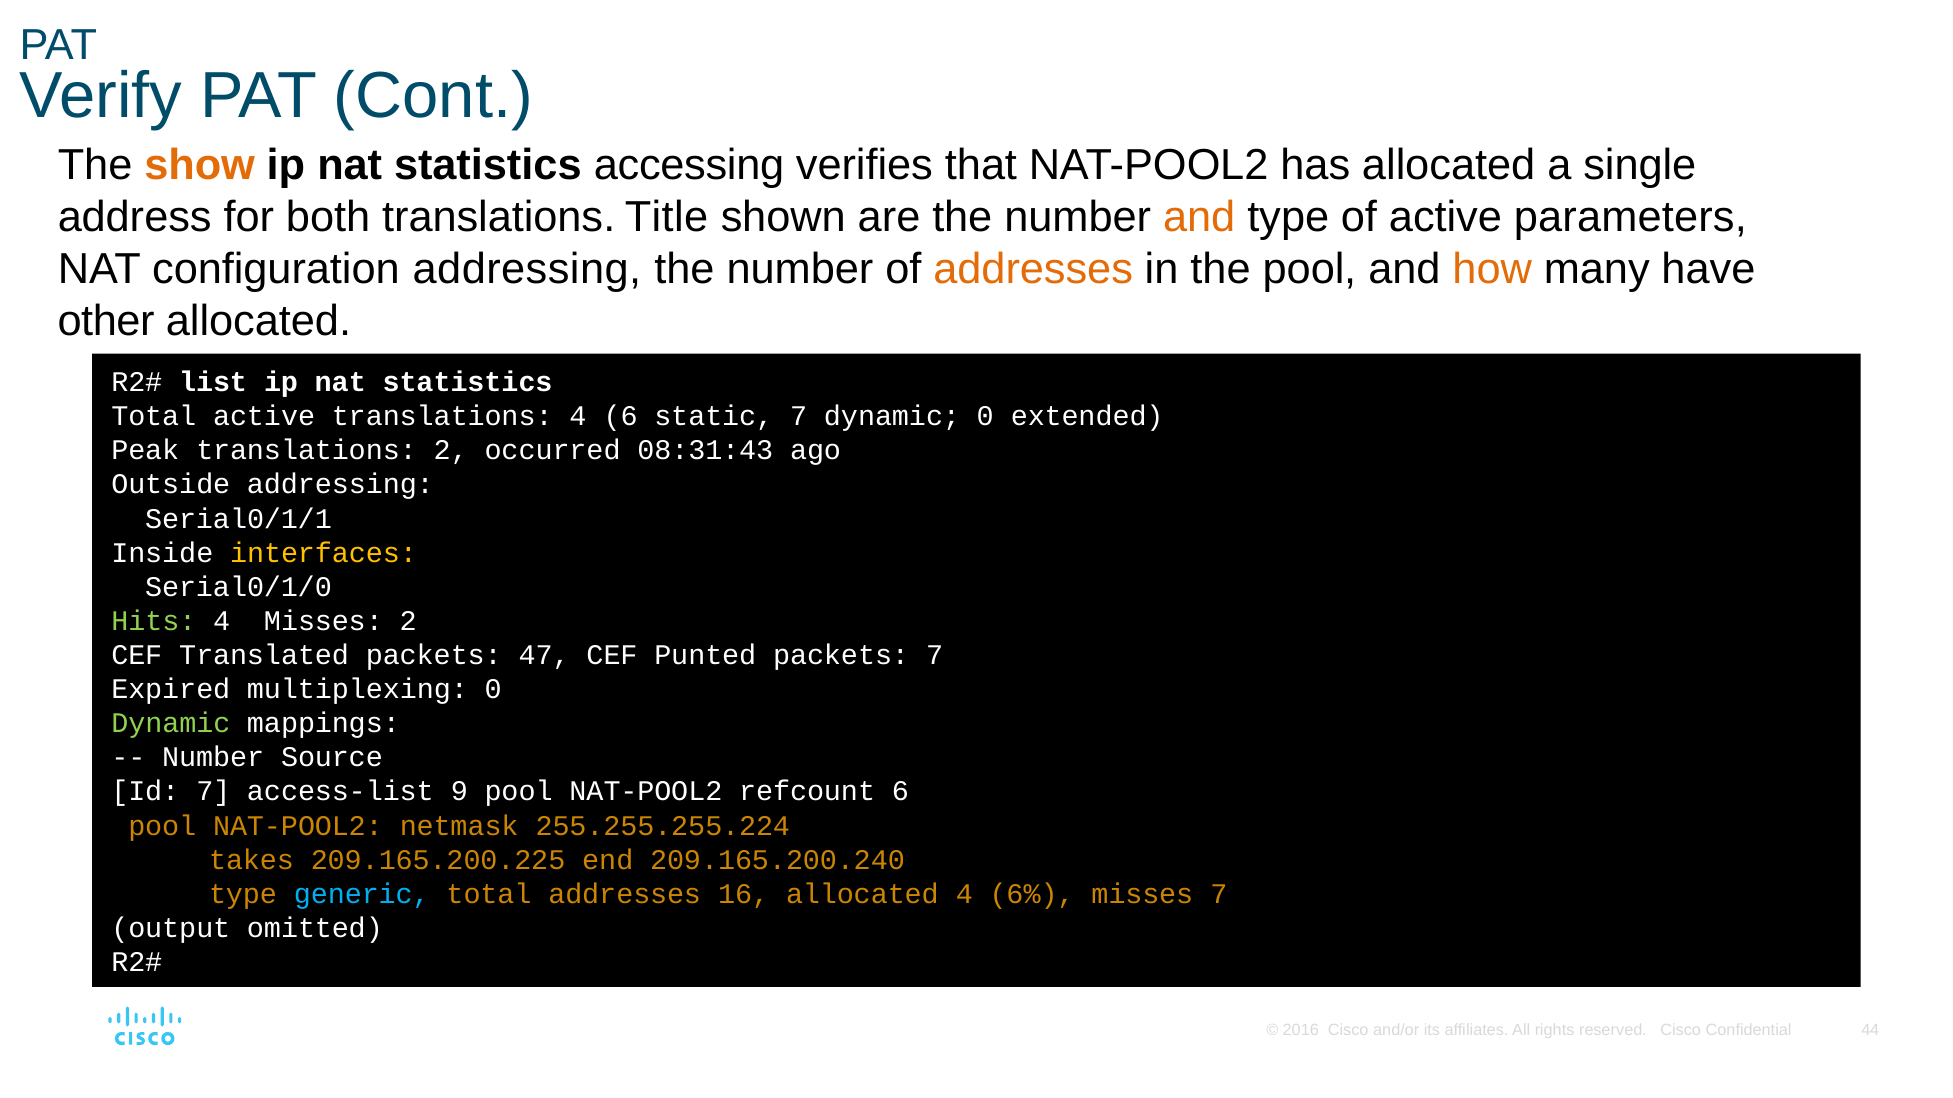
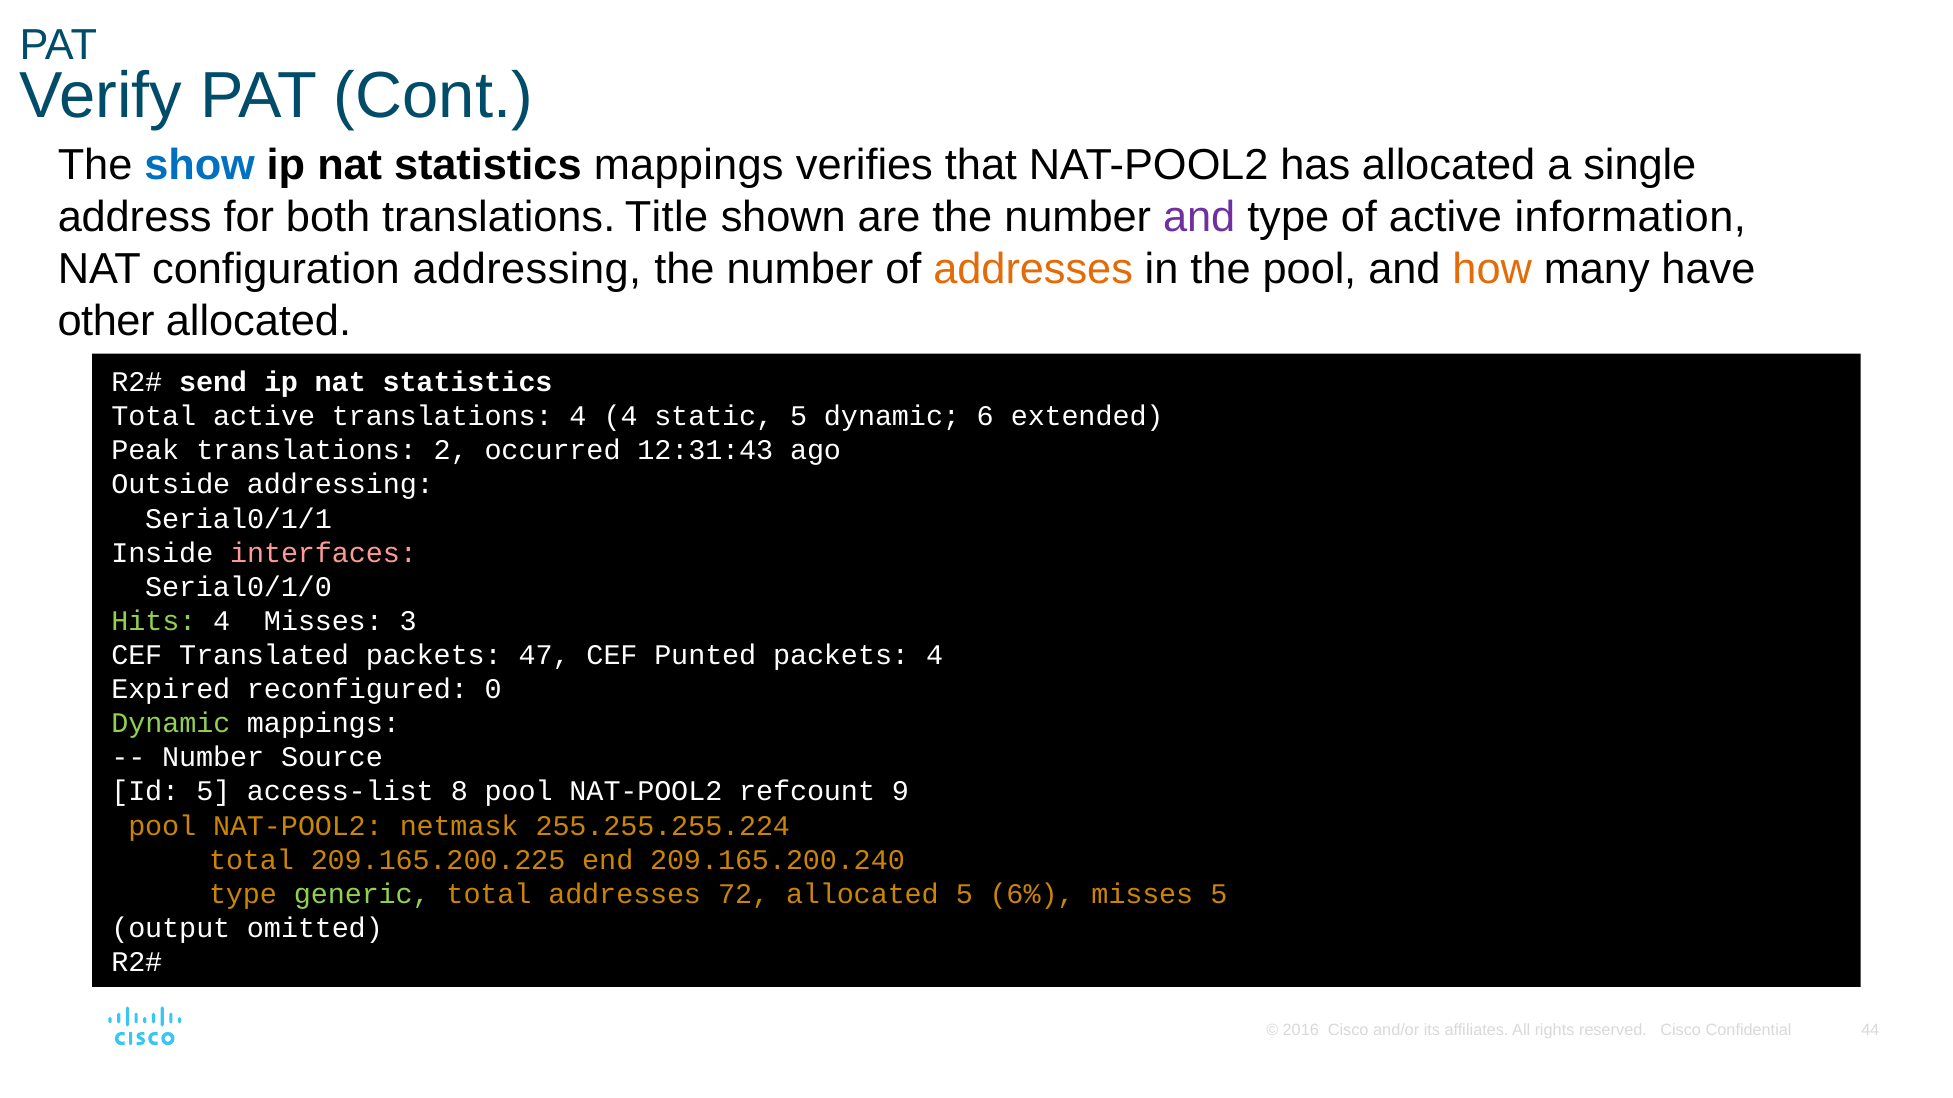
show colour: orange -> blue (200, 166)
statistics accessing: accessing -> mappings (689, 166)
and colour: orange -> purple (1199, 218)
parameters: parameters -> information (1630, 218)
list: list -> send (213, 382)
4 6: 6 -> 4 (621, 417)
static 7: 7 -> 5 (799, 417)
dynamic 0: 0 -> 6 (985, 417)
08:31:43: 08:31:43 -> 12:31:43 (705, 451)
interfaces colour: yellow -> pink (323, 553)
Misses 2: 2 -> 3 (408, 621)
packets 7: 7 -> 4 (935, 655)
multiplexing: multiplexing -> reconfigured (357, 690)
Id 7: 7 -> 5 (213, 792)
9: 9 -> 8 (459, 792)
refcount 6: 6 -> 9 (900, 792)
takes: takes -> total (251, 860)
generic colour: light blue -> light green (362, 894)
16: 16 -> 72 (744, 894)
allocated 4: 4 -> 5 (964, 894)
misses 7: 7 -> 5 (1219, 894)
